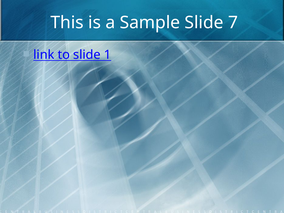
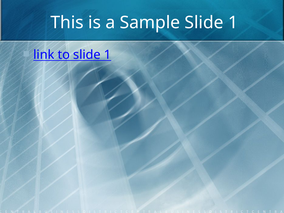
Sample Slide 7: 7 -> 1 (233, 23)
